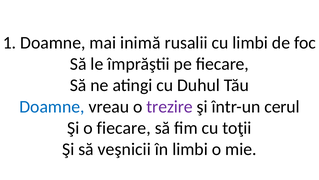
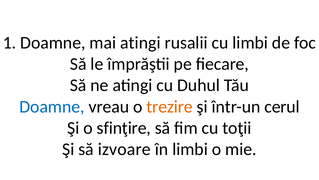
mai inimă: inimă -> atingi (140, 43)
trezire colour: purple -> orange (170, 106)
o fiecare: fiecare -> sfinţire (124, 128)
veşnicii: veşnicii -> izvoare (124, 149)
